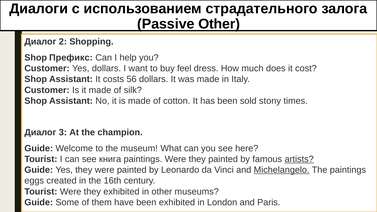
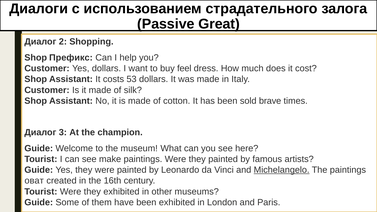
Passive Other: Other -> Great (219, 24)
56: 56 -> 53 (132, 79)
stony: stony -> brave (270, 101)
книга: книга -> make (110, 159)
artists underline: present -> none (299, 159)
eggs: eggs -> оват (34, 181)
